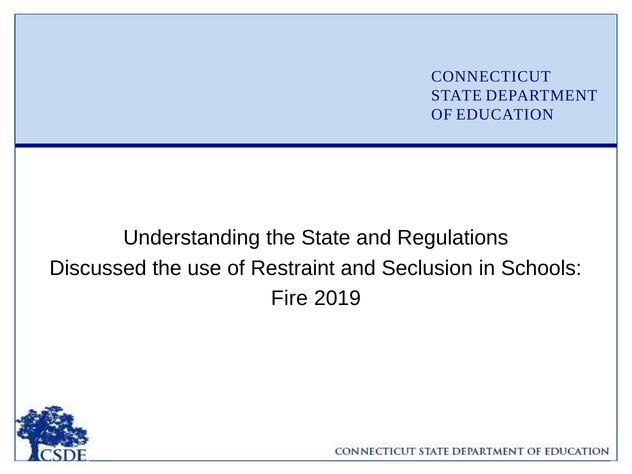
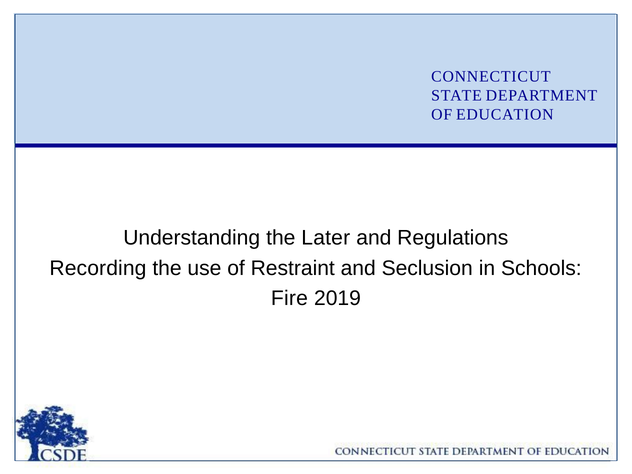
the State: State -> Later (326, 238)
Discussed: Discussed -> Recording (98, 268)
